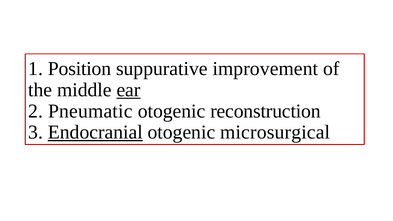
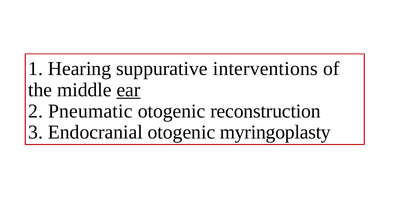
Position: Position -> Hearing (79, 69)
improvement: improvement -> interventions (265, 69)
Endocranial underline: present -> none (95, 132)
microsurgical: microsurgical -> myringoplasty (275, 132)
